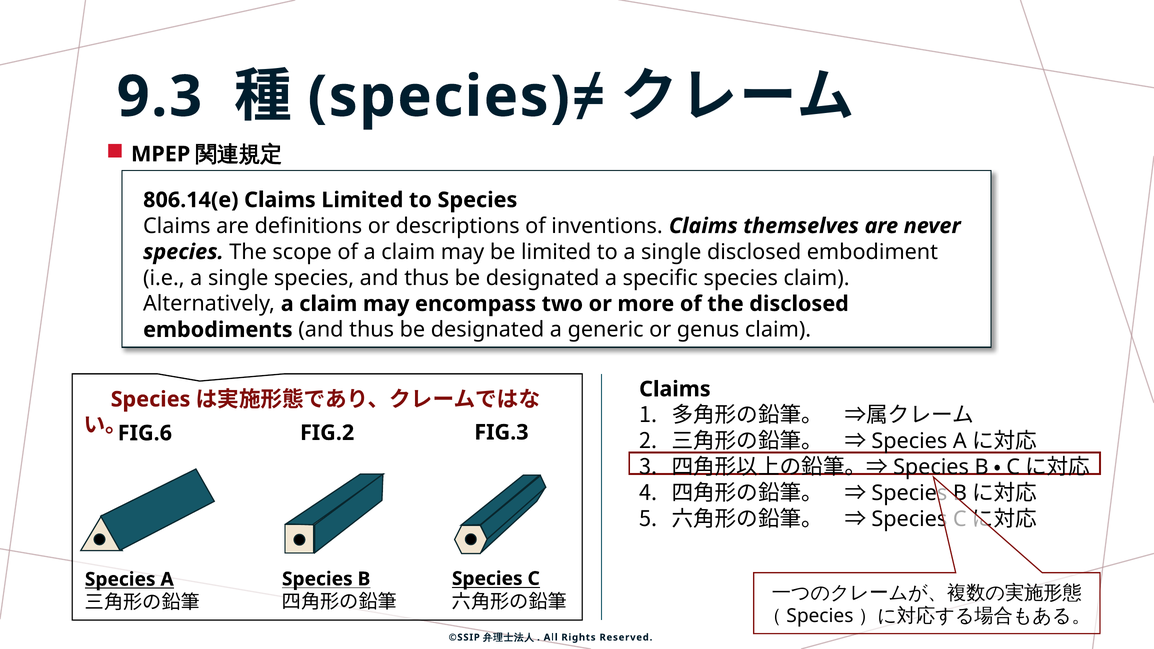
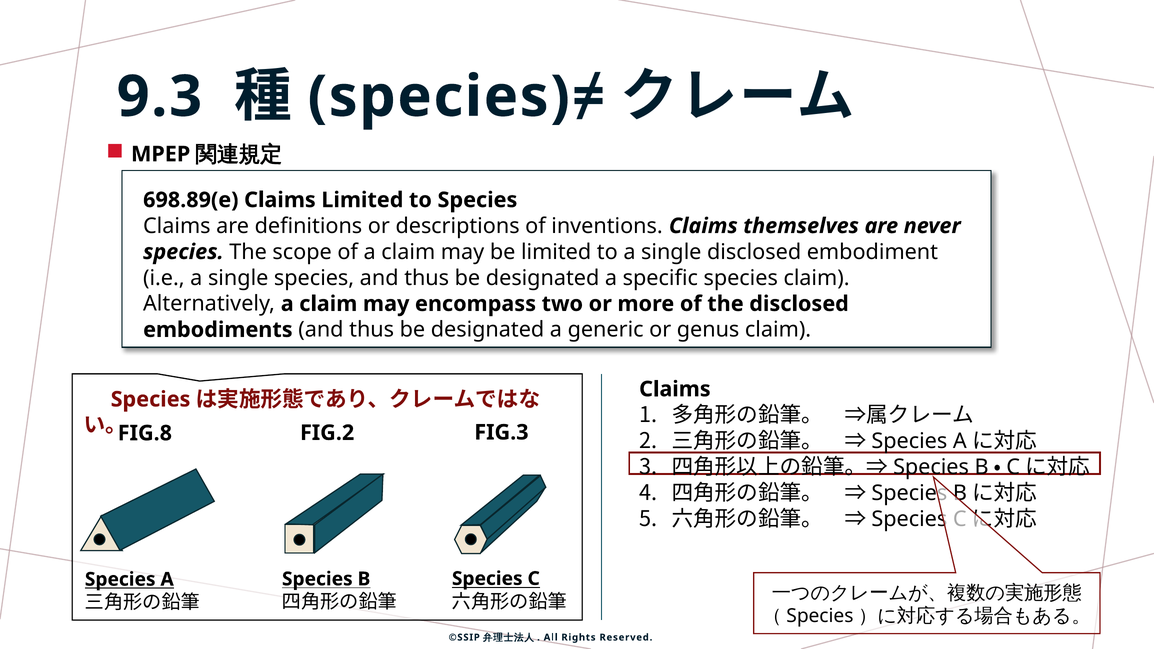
806.14(e: 806.14(e -> 698.89(e (191, 200)
FIG.6: FIG.6 -> FIG.8 (145, 433)
